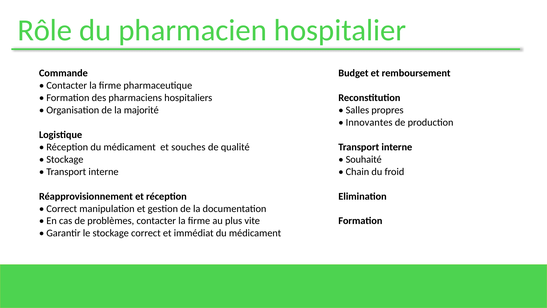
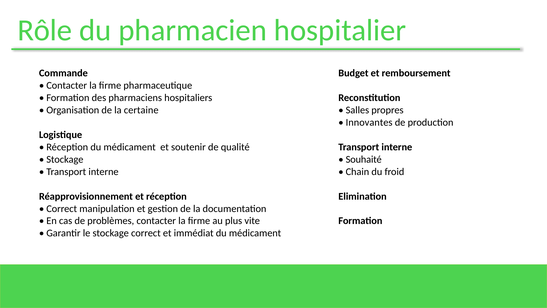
majorité: majorité -> certaine (141, 110)
souches: souches -> soutenir (188, 147)
